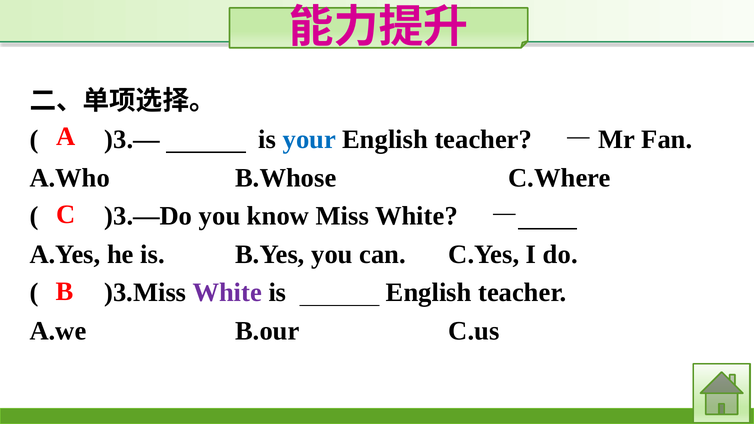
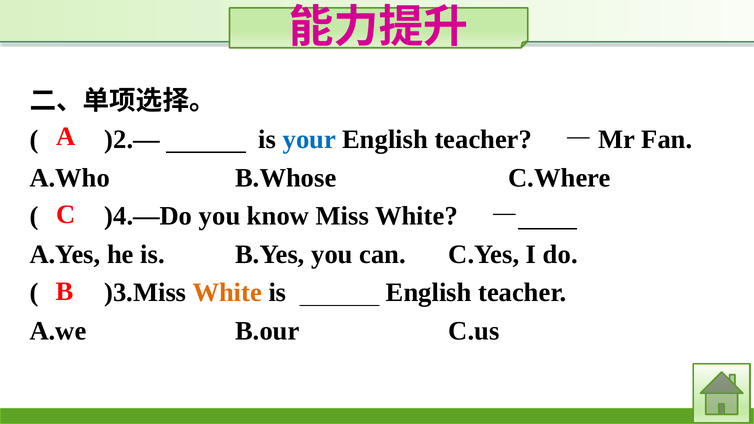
)3.—: )3.— -> )2.— (132, 140)
)3.—Do: )3.—Do -> )4.—Do (148, 216)
White colour: purple -> orange (227, 293)
